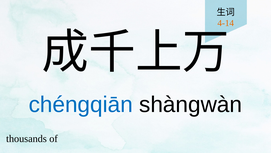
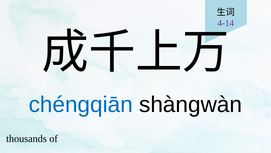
4-14 colour: orange -> purple (226, 23)
